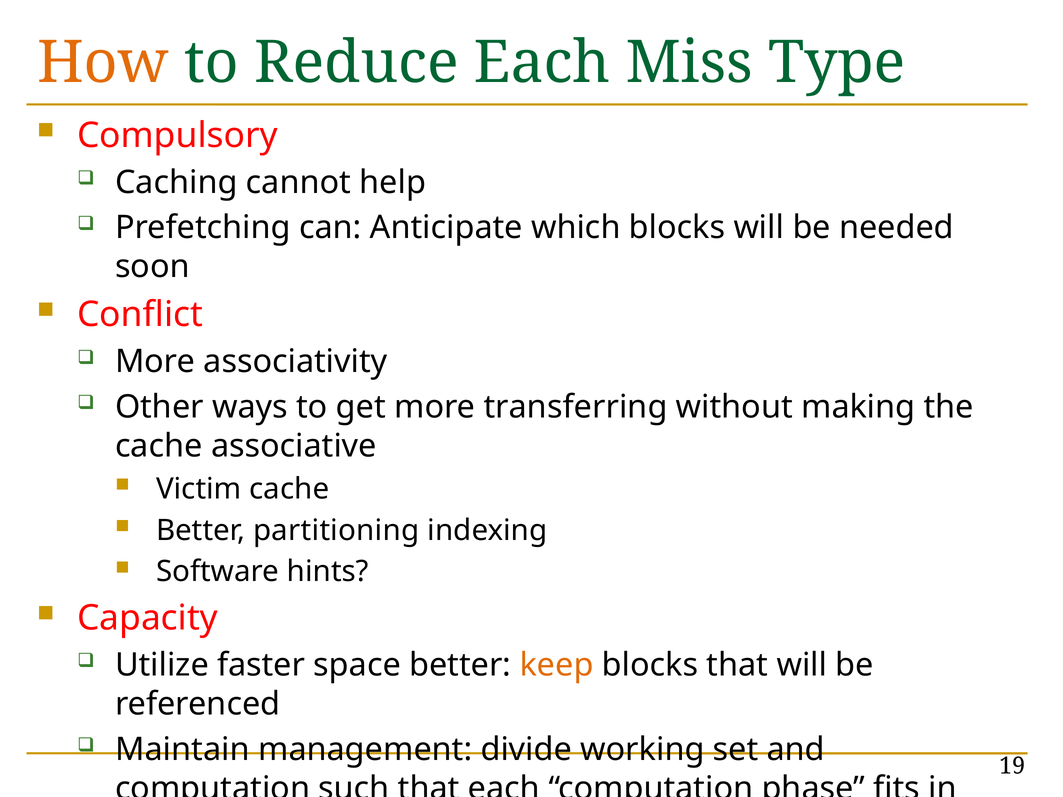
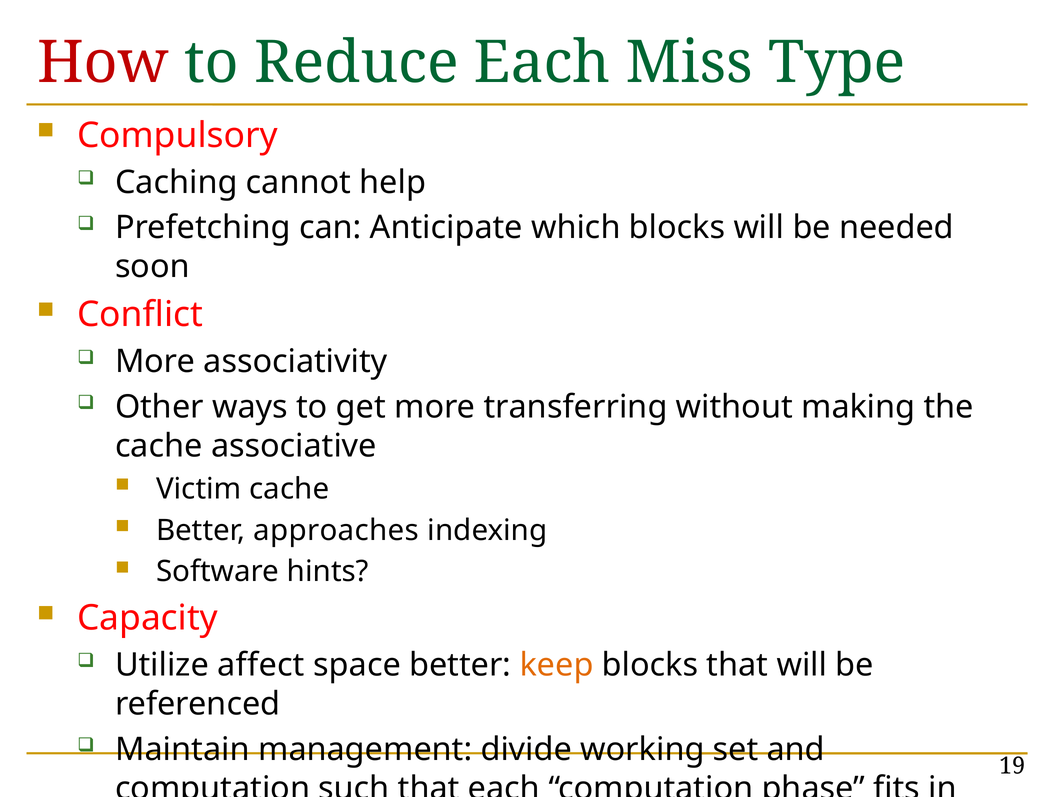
How colour: orange -> red (103, 63)
partitioning: partitioning -> approaches (336, 530)
faster: faster -> affect (261, 665)
